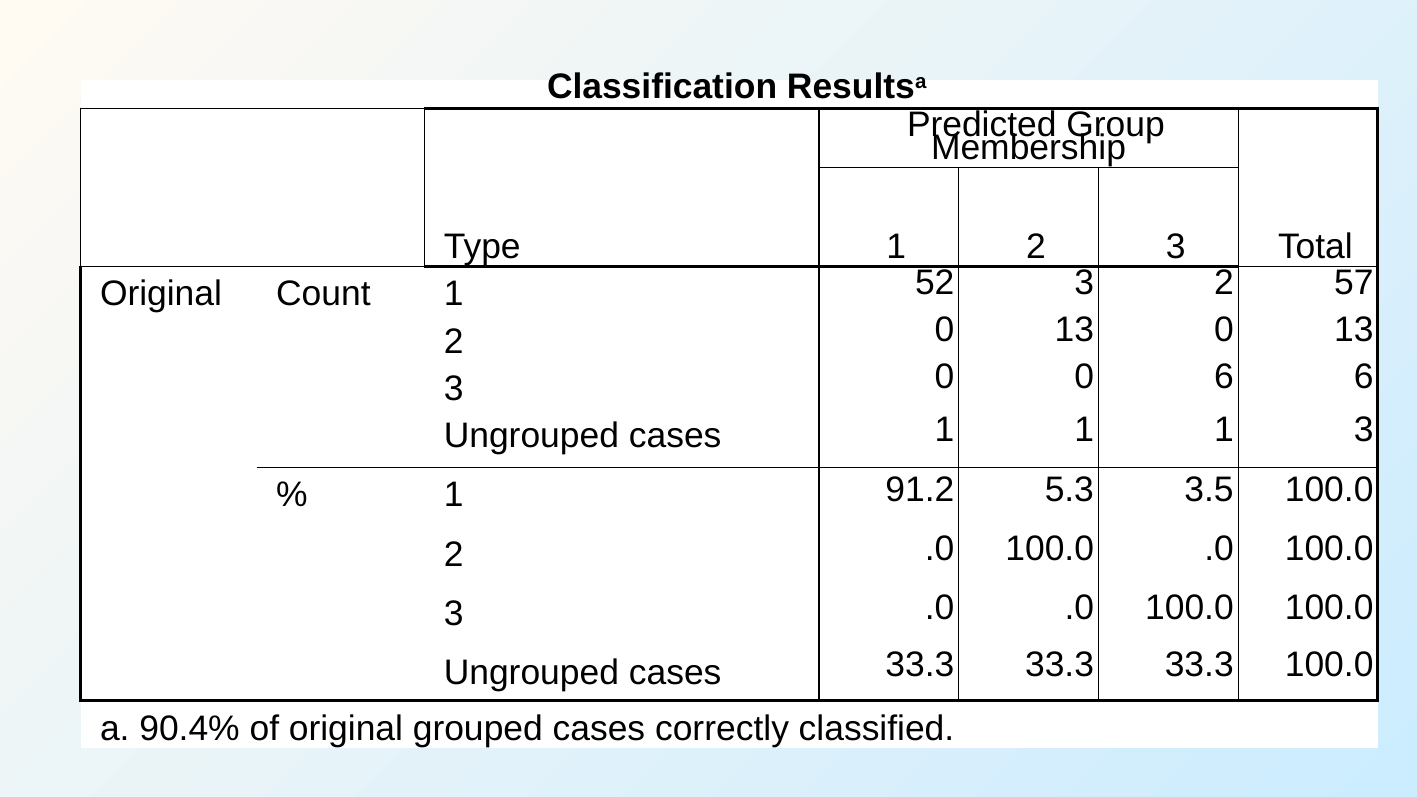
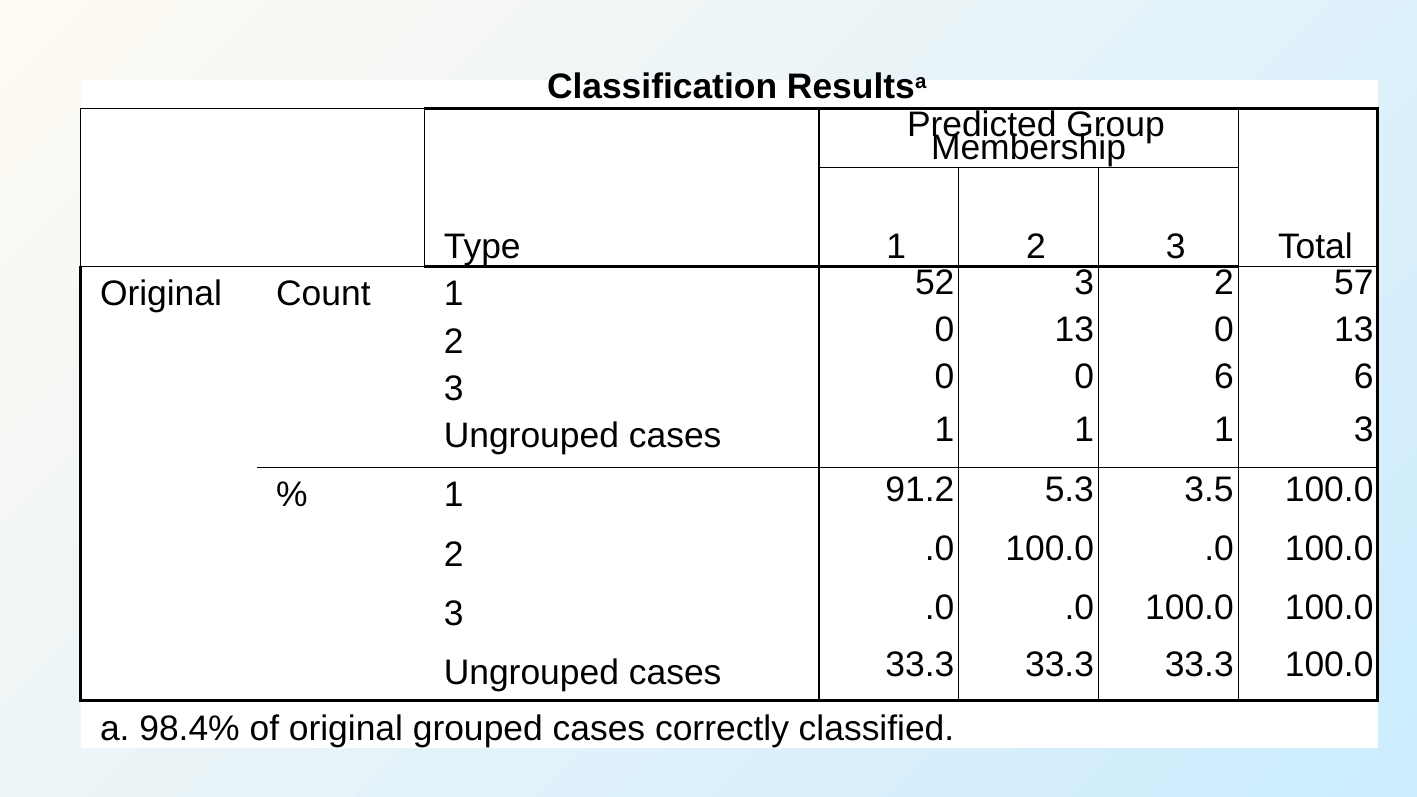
90.4%: 90.4% -> 98.4% (190, 729)
